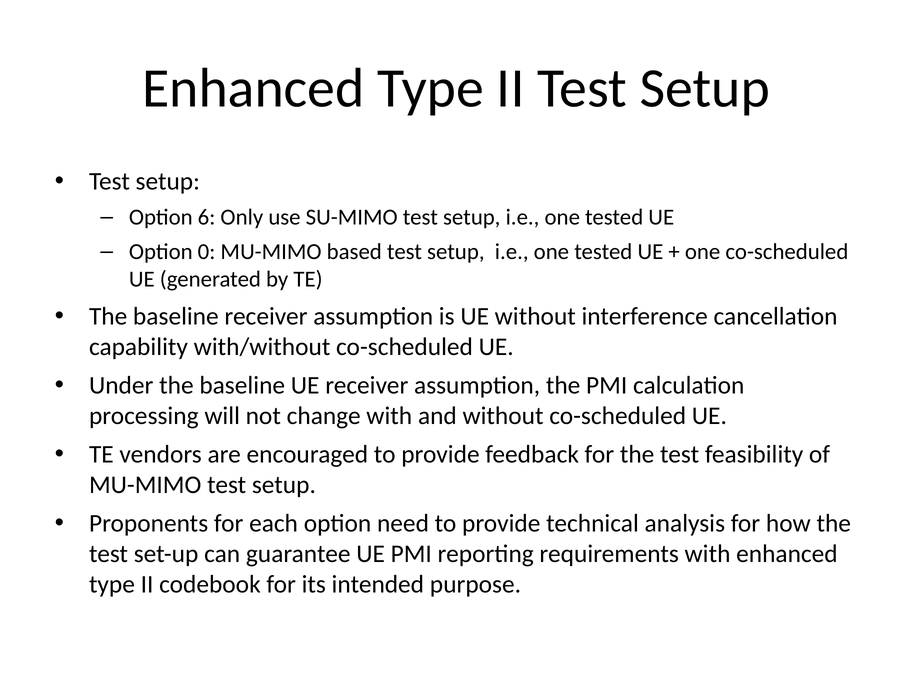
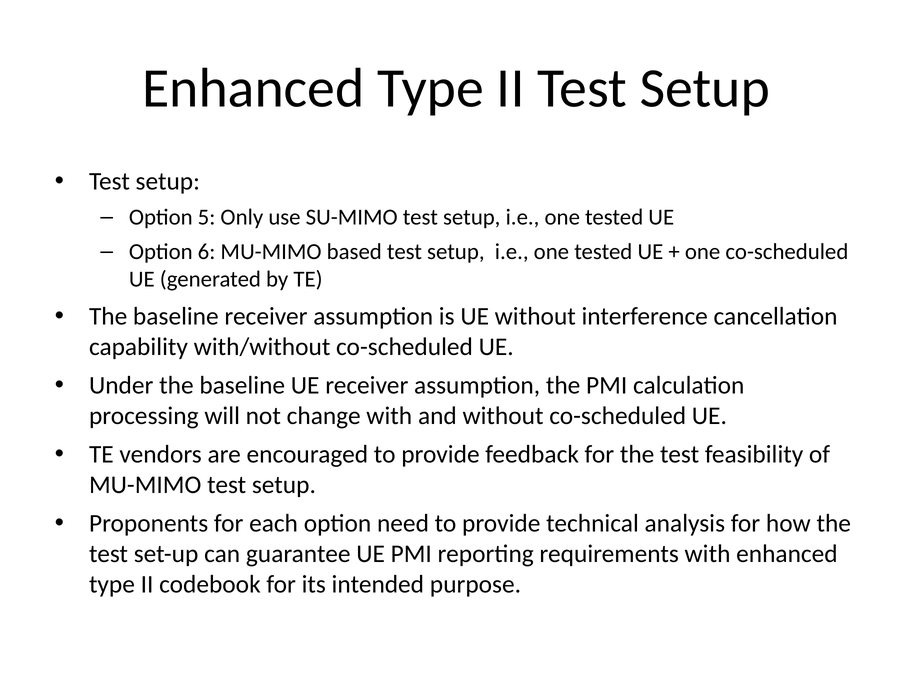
6: 6 -> 5 (207, 217)
0: 0 -> 6 (207, 252)
